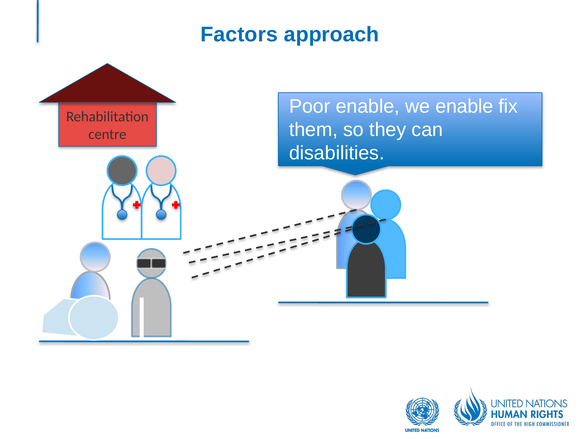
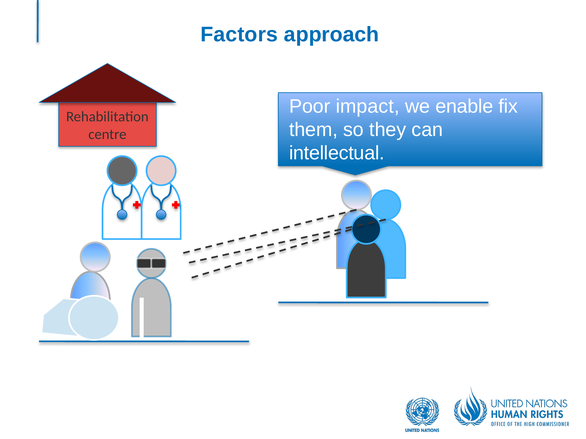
Poor enable: enable -> impact (368, 107)
disabilities: disabilities -> intellectual (337, 153)
